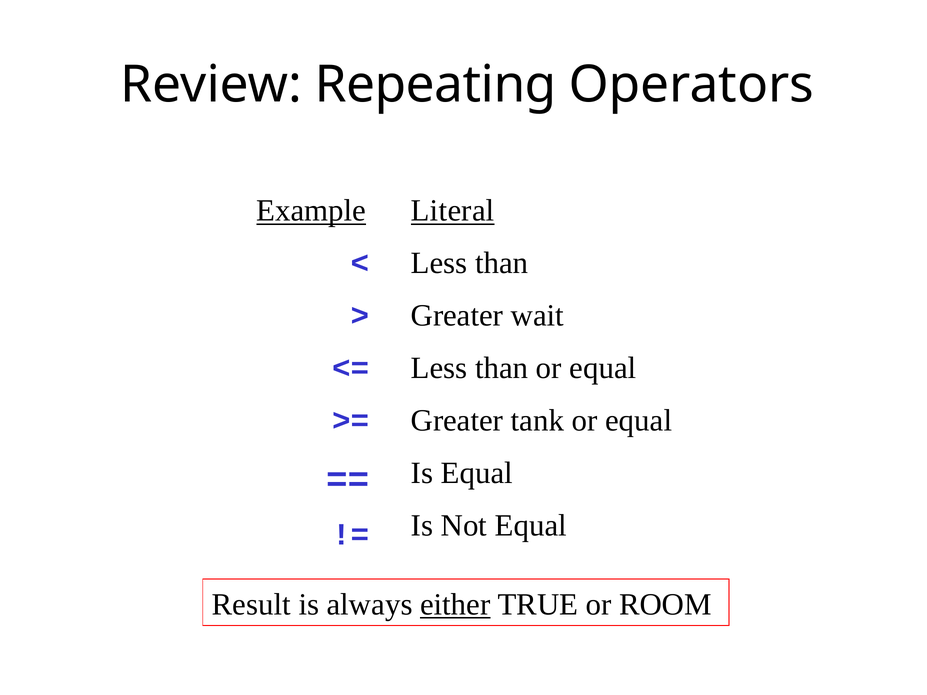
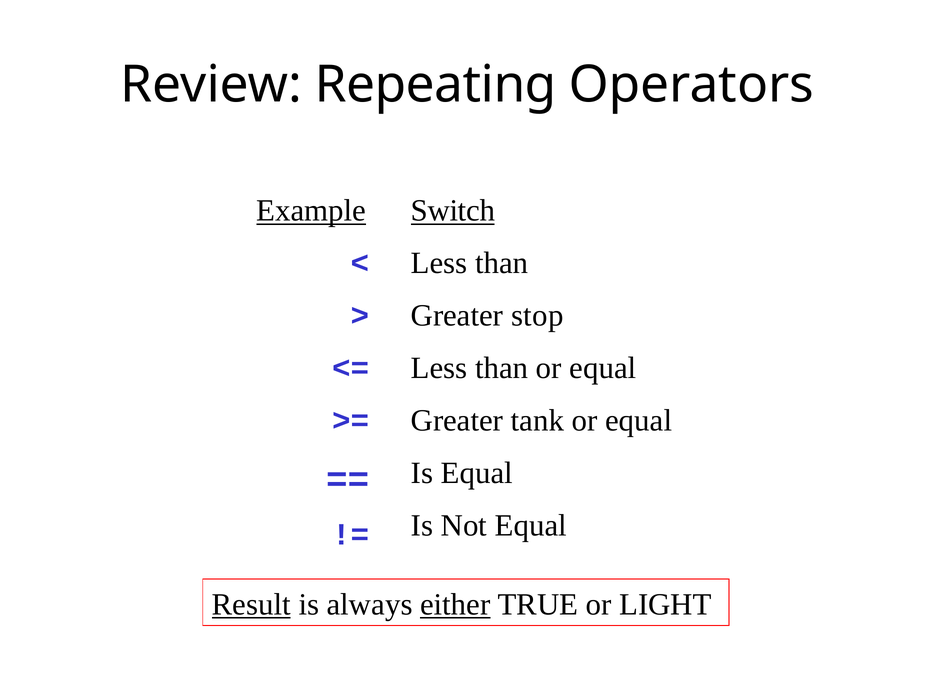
Literal: Literal -> Switch (453, 211)
wait: wait -> stop (537, 316)
Result underline: none -> present (251, 605)
ROOM: ROOM -> LIGHT (665, 605)
